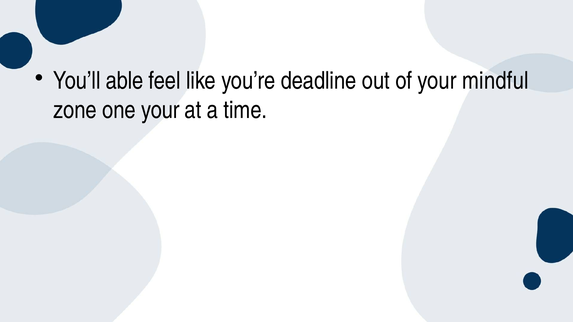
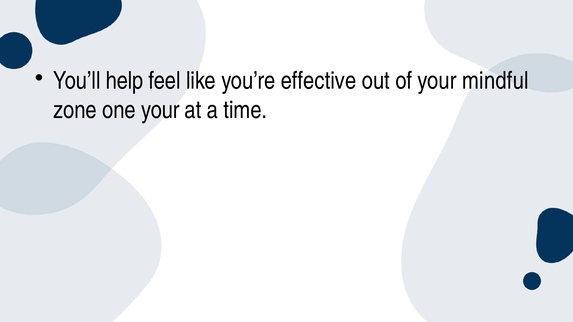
able: able -> help (125, 81)
deadline: deadline -> effective (318, 81)
